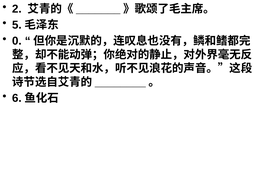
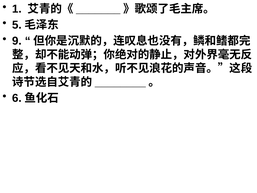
2: 2 -> 1 (17, 9)
0: 0 -> 9 (17, 41)
